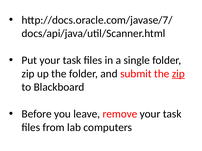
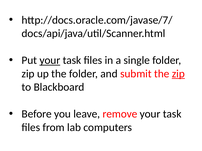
your underline: none -> present (50, 60)
